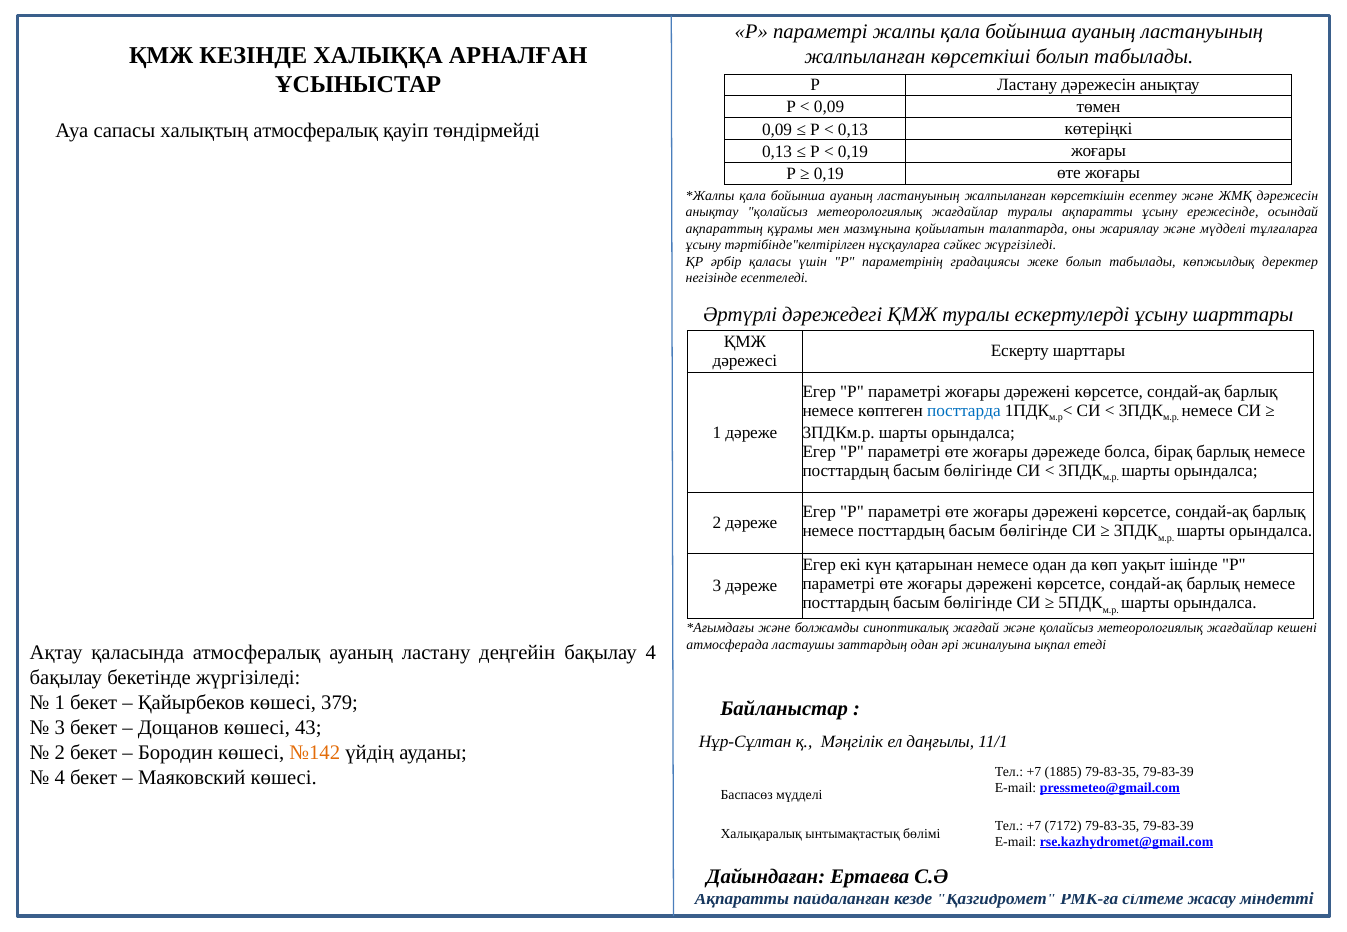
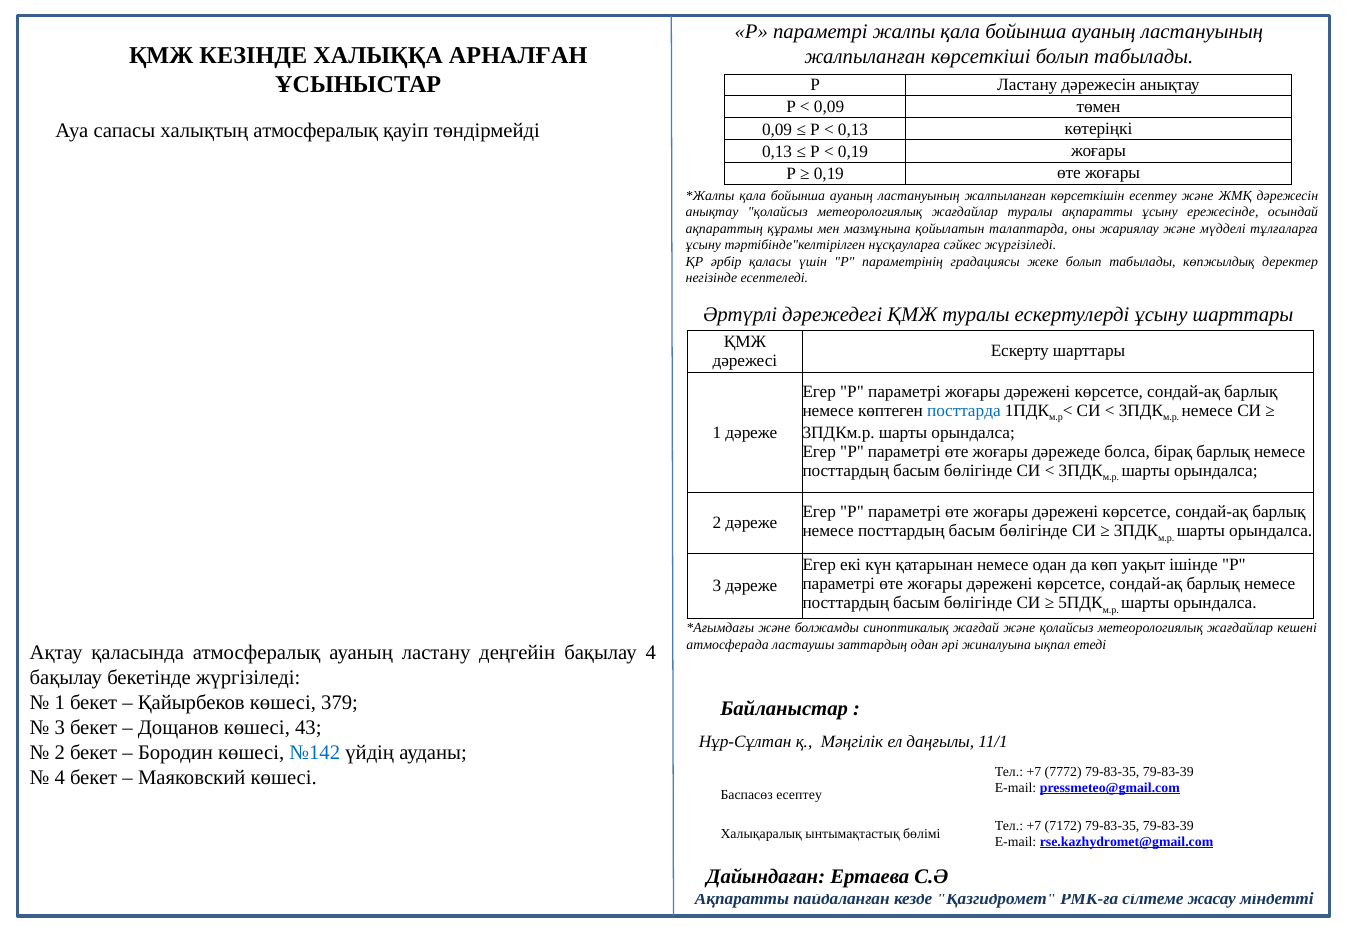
№142 colour: orange -> blue (315, 753)
1885: 1885 -> 7772 (1063, 773)
Баспасөз мүдделі: мүдделі -> есептеу (799, 796)
